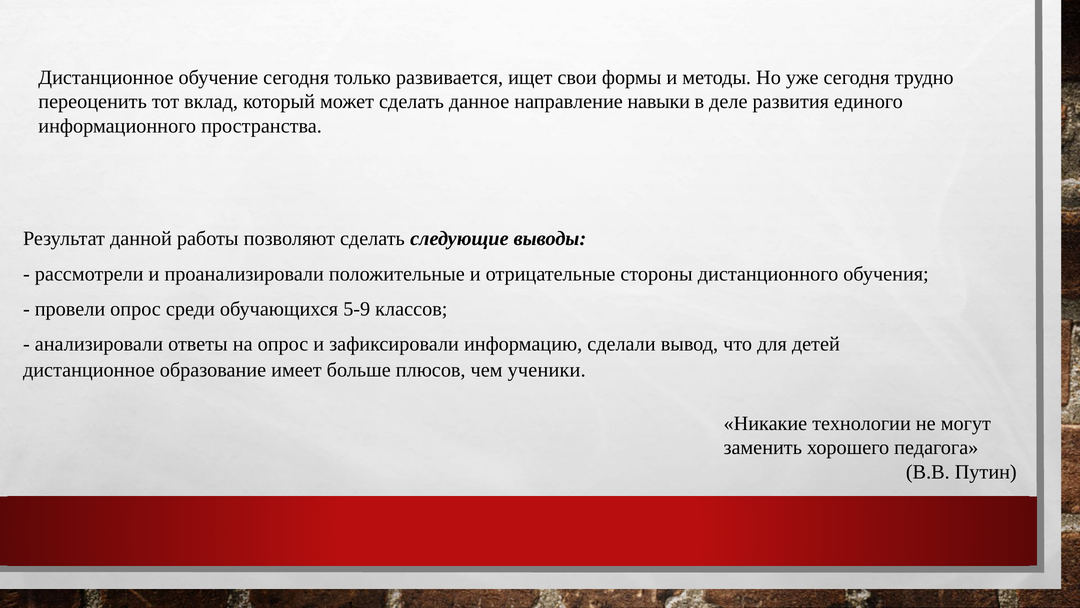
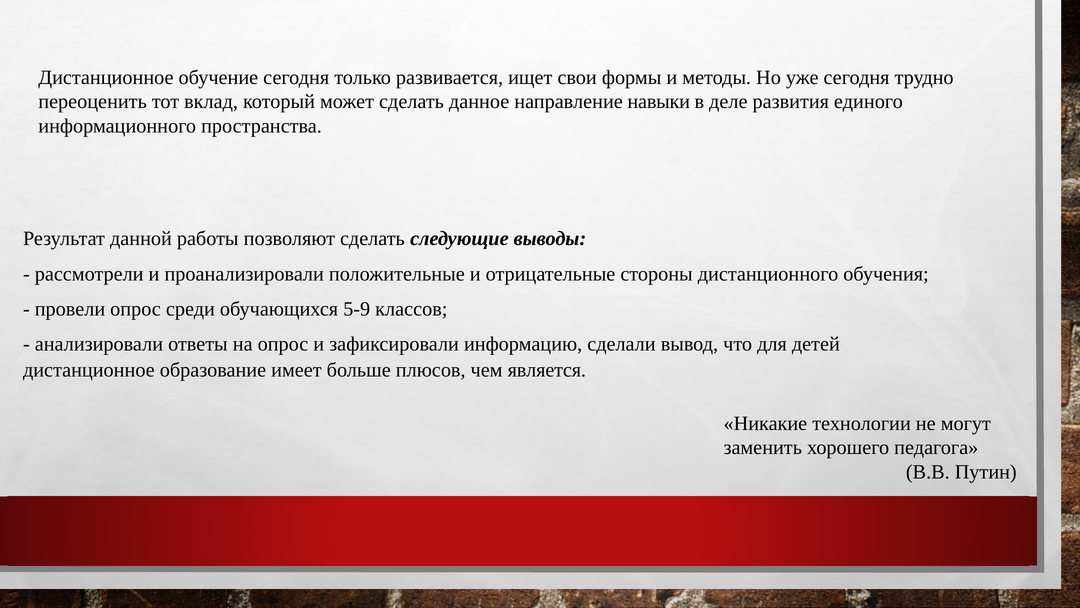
ученики: ученики -> является (547, 370)
